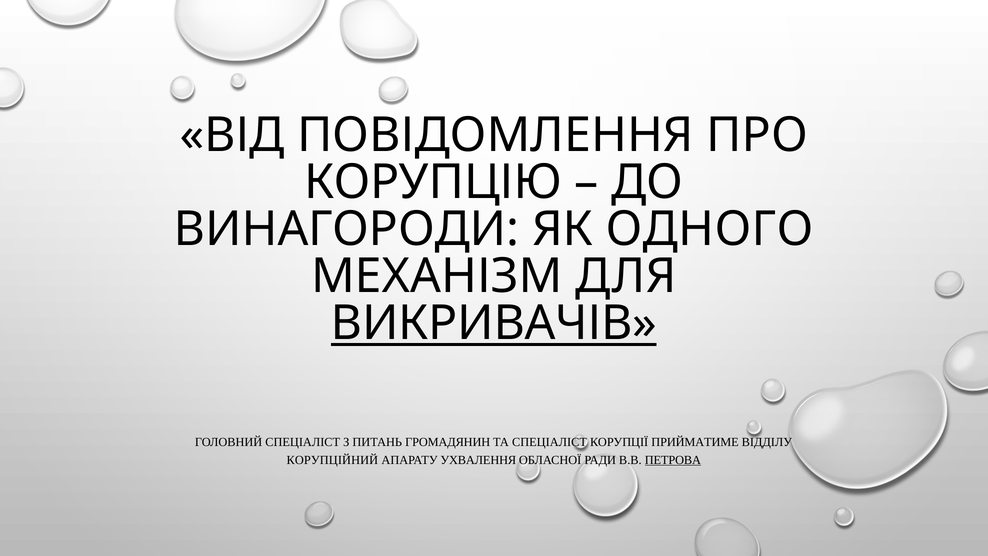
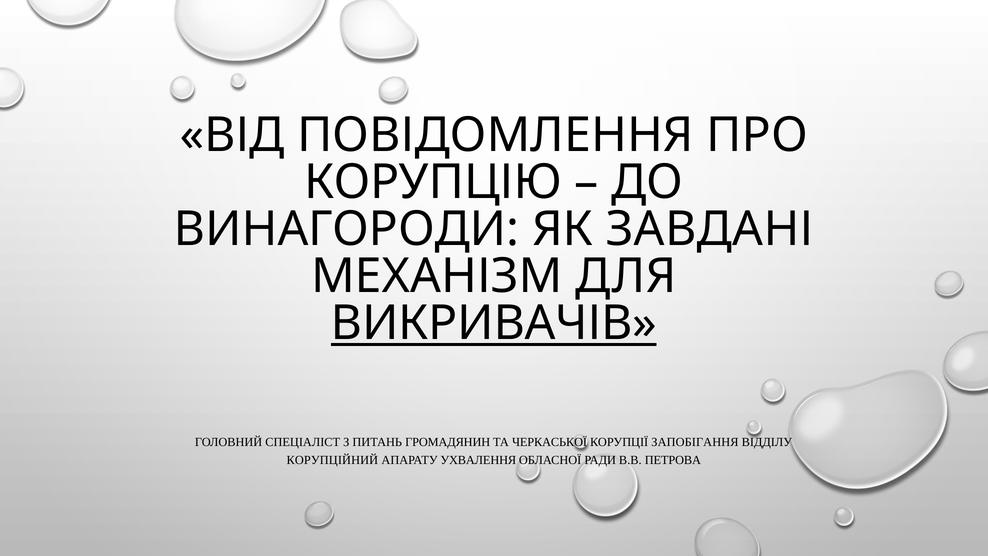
ОДНОГО: ОДНОГО -> ЗАВДАНІ (710, 229)
ТА СПЕЦІАЛІСТ: СПЕЦІАЛІСТ -> ЧЕРКАСЬКОЇ (550, 442)
ПРИЙМАТИМЕ: ПРИЙМАТИМЕ -> ЗАПОБІГАННЯ (695, 442)
ПЕТРОВА underline: present -> none (673, 460)
